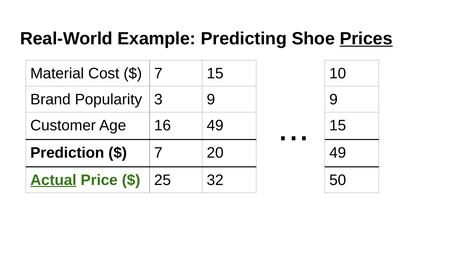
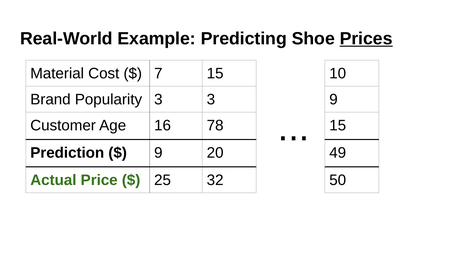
3 9: 9 -> 3 (211, 99)
16 49: 49 -> 78 (215, 125)
7: 7 -> 9 (158, 152)
Actual underline: present -> none (53, 180)
